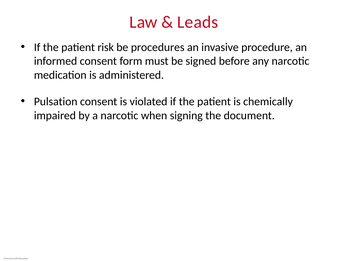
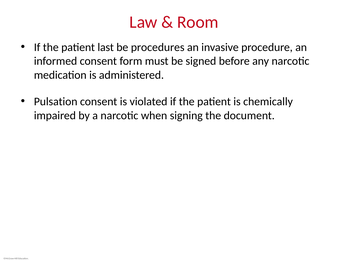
Leads: Leads -> Room (198, 22)
risk: risk -> last (106, 47)
